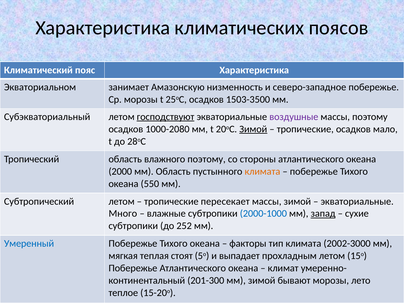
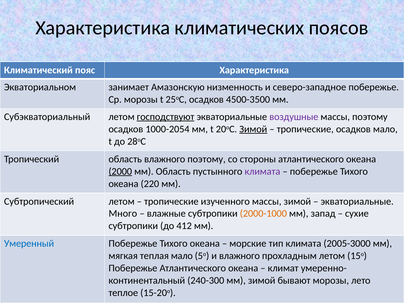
1503-3500: 1503-3500 -> 4500-3500 (248, 100)
1000-2080: 1000-2080 -> 1000-2054 (167, 129)
2000 underline: none -> present (120, 171)
климата colour: orange -> purple (262, 171)
550: 550 -> 220 (150, 184)
пересекает: пересекает -> изученного (225, 201)
2000-1000 colour: blue -> orange (263, 214)
запад underline: present -> none (323, 214)
252: 252 -> 412 (184, 226)
факторы: факторы -> морские (248, 244)
2002-3000: 2002-3000 -> 2005-3000 (347, 244)
теплая стоят: стоят -> мало (182, 256)
и выпадает: выпадает -> влажного (239, 256)
201-300: 201-300 -> 240-300 (206, 281)
